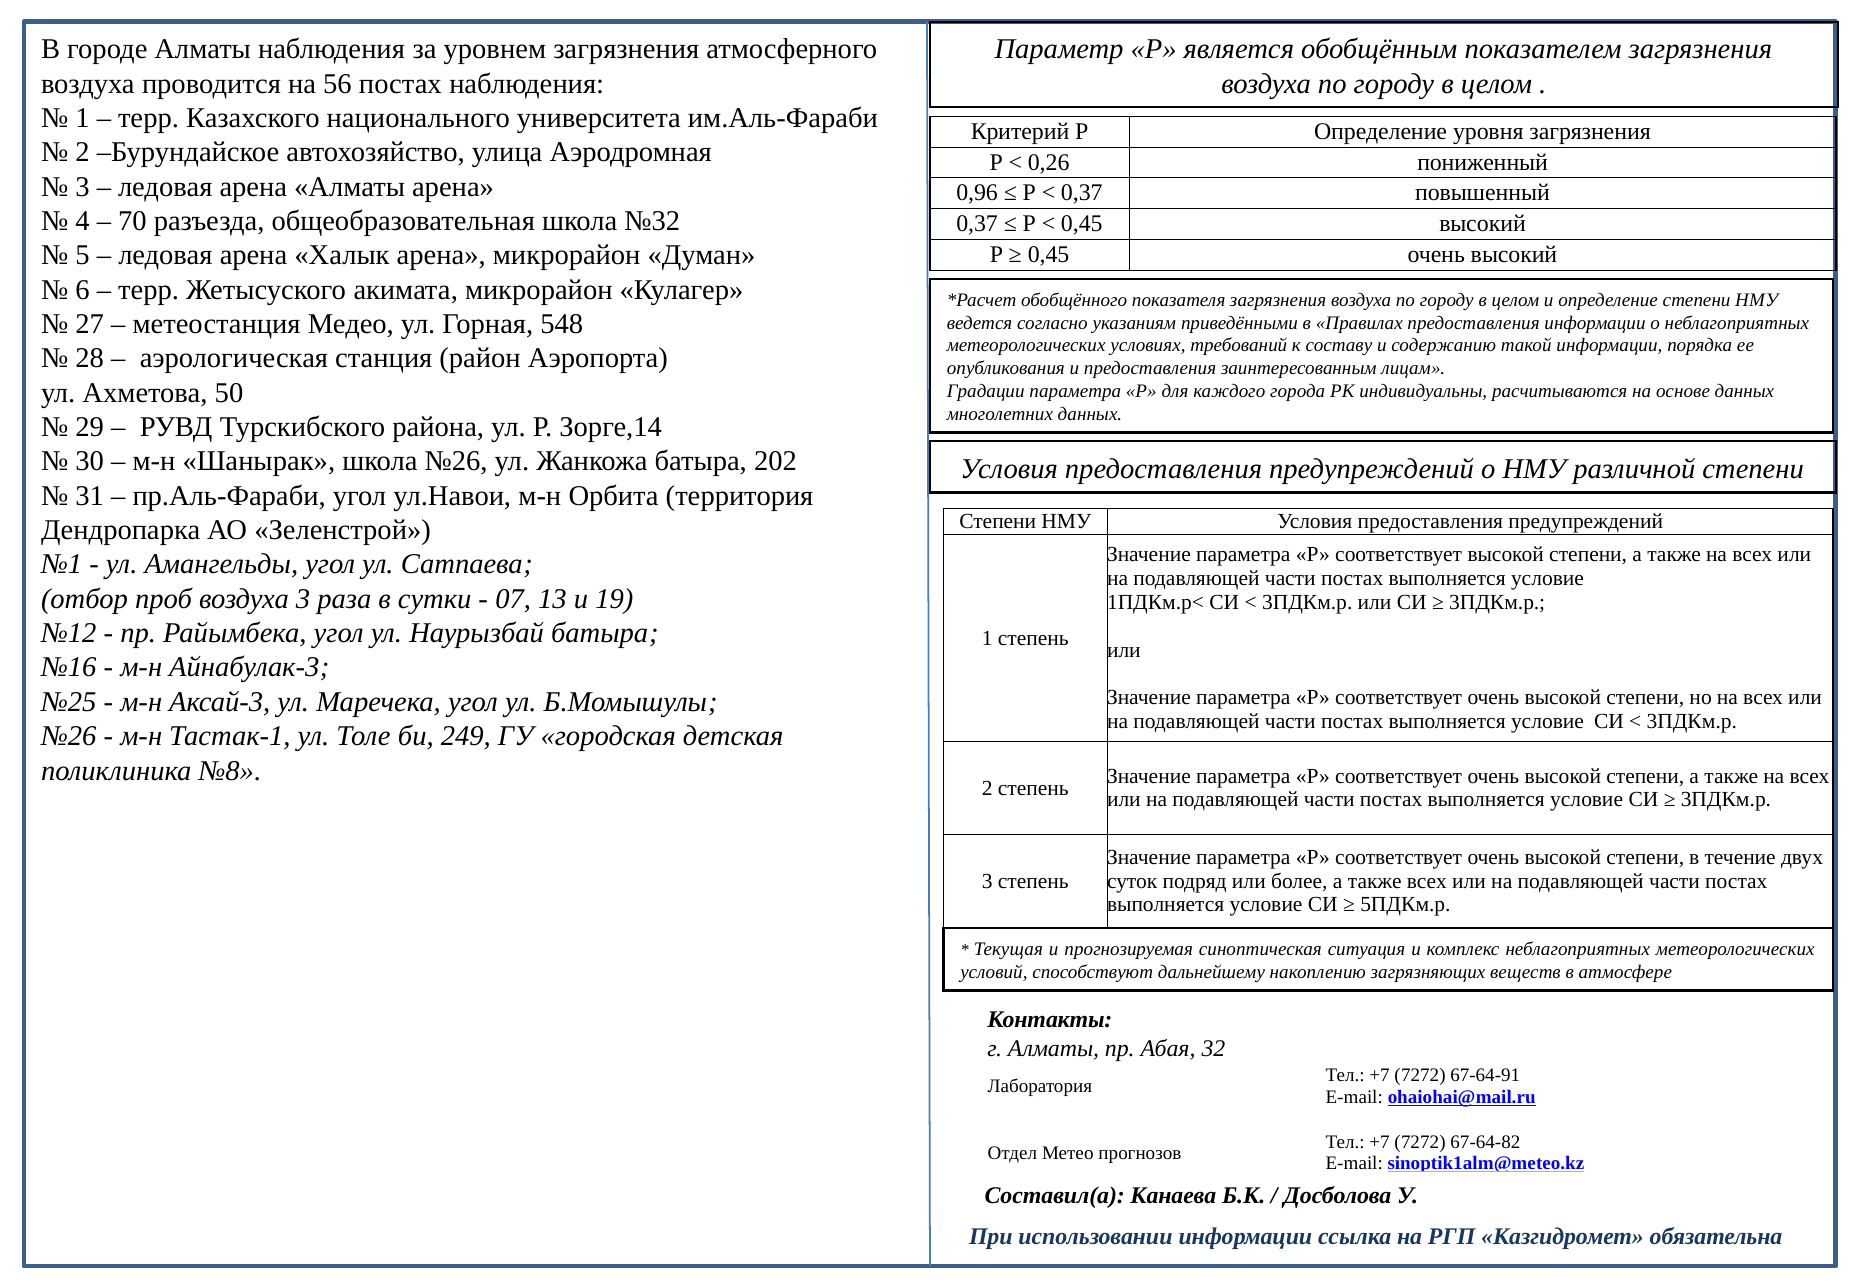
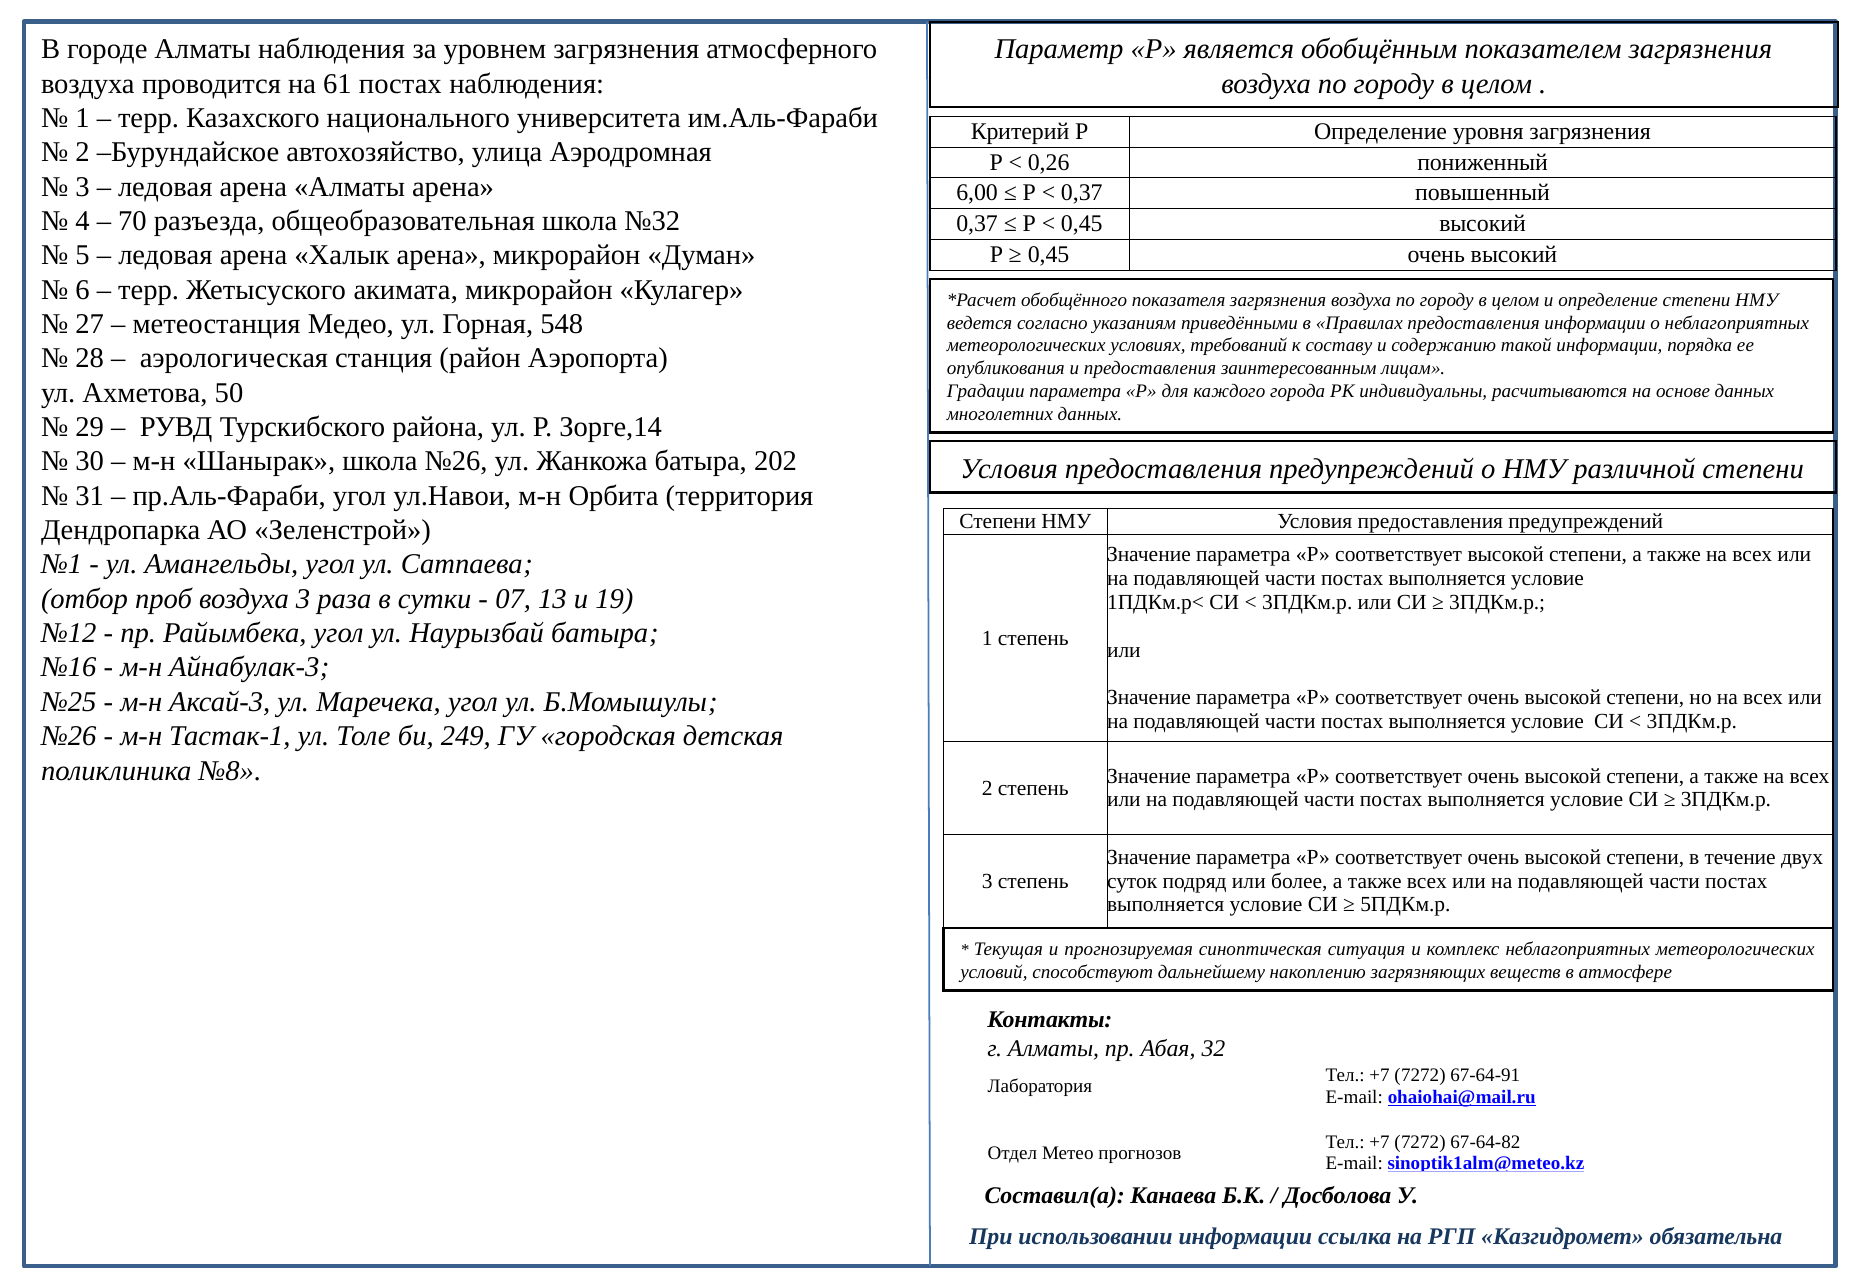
56: 56 -> 61 (337, 84)
0,96: 0,96 -> 6,00 (977, 193)
